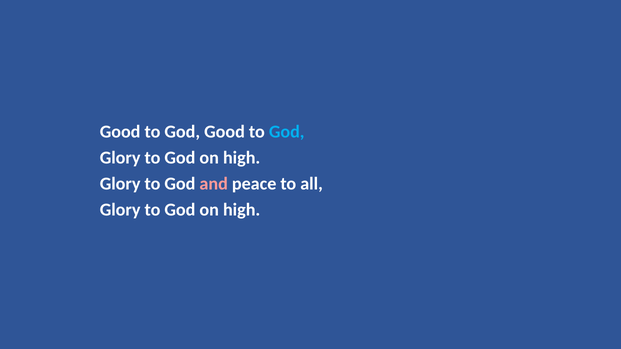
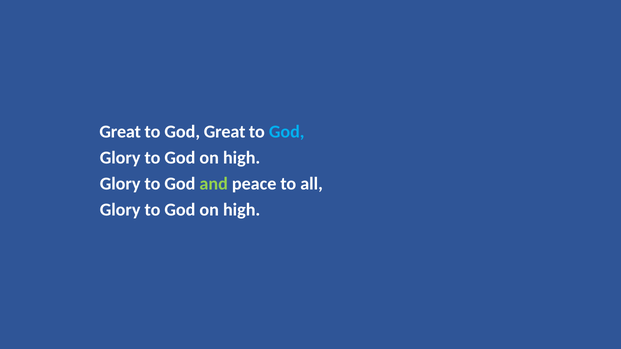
Good: Good -> Great (120, 132)
God Good: Good -> Great (225, 132)
and colour: pink -> light green (214, 184)
